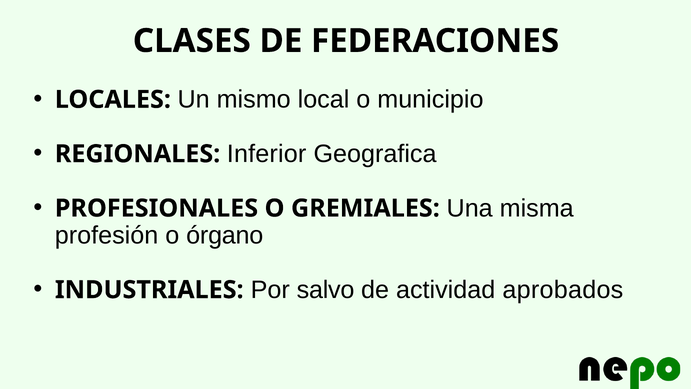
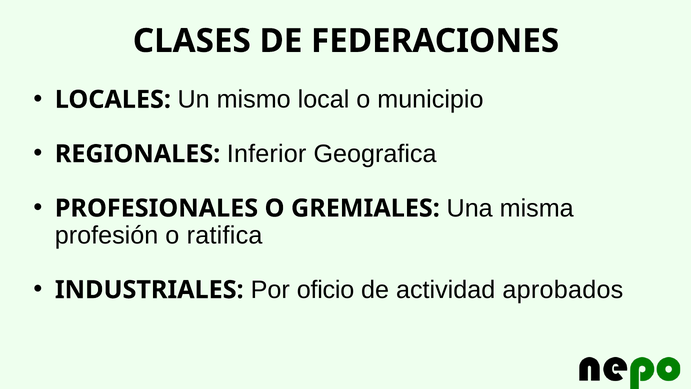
órgano: órgano -> ratifica (225, 235)
salvo: salvo -> oficio (326, 290)
